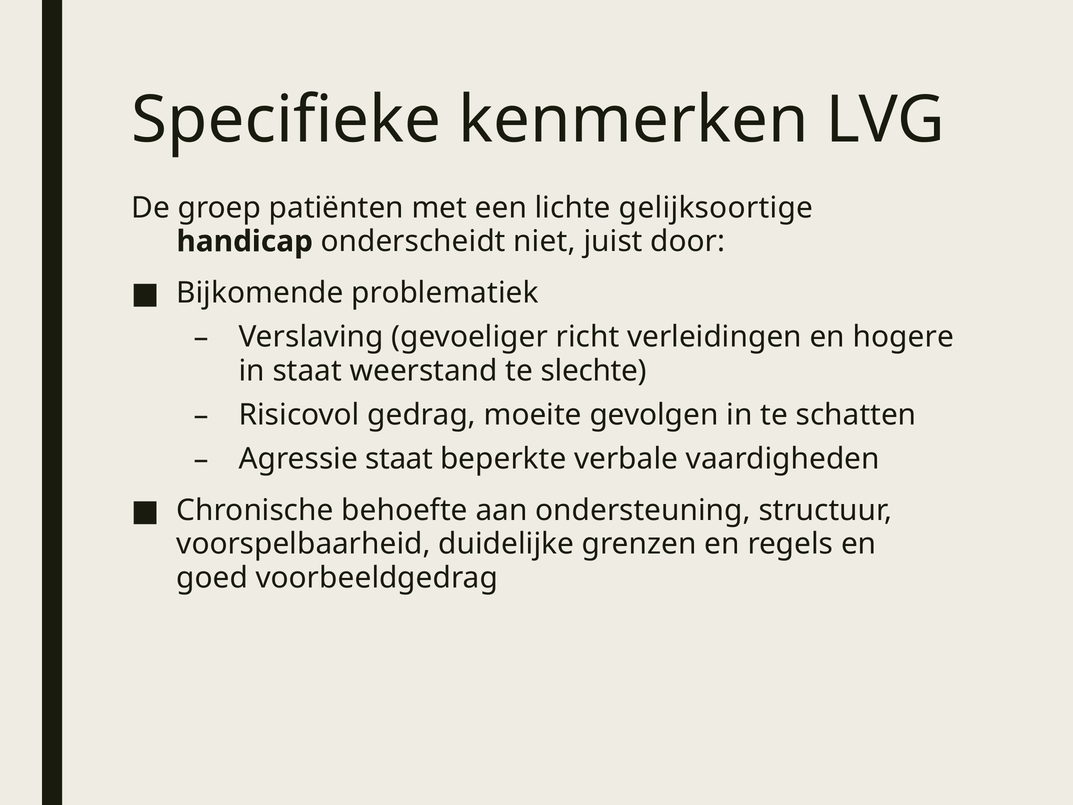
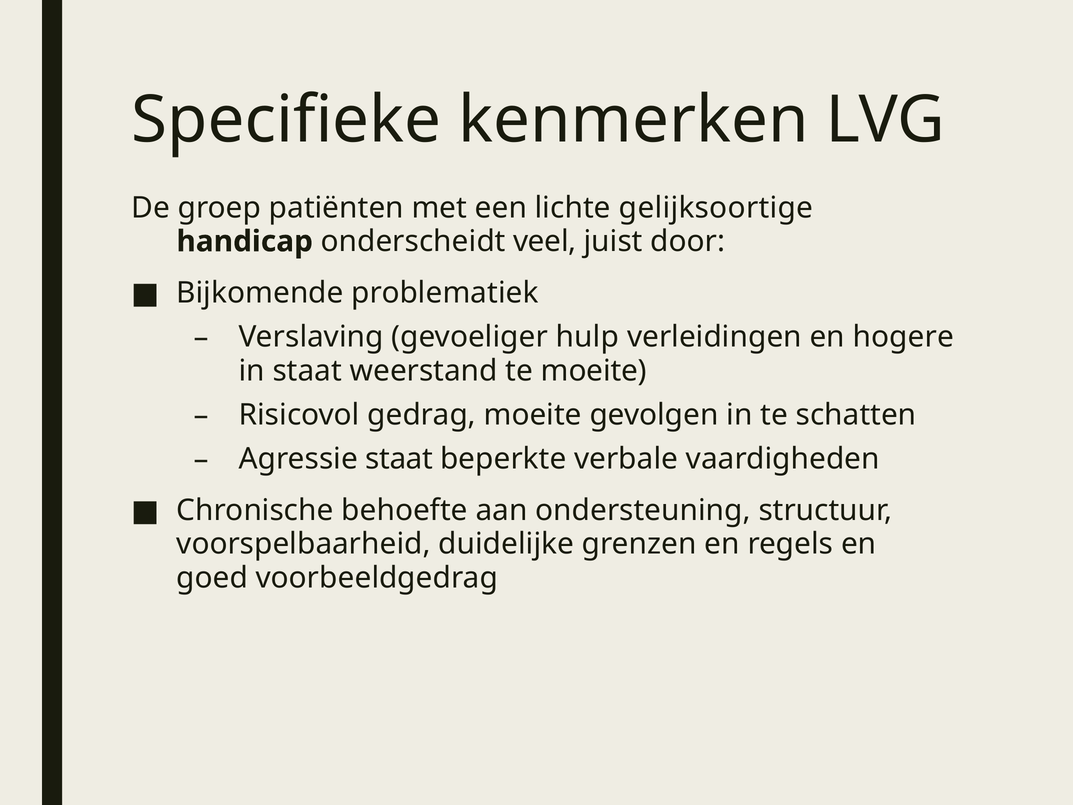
niet: niet -> veel (545, 241)
richt: richt -> hulp (587, 337)
te slechte: slechte -> moeite (594, 371)
